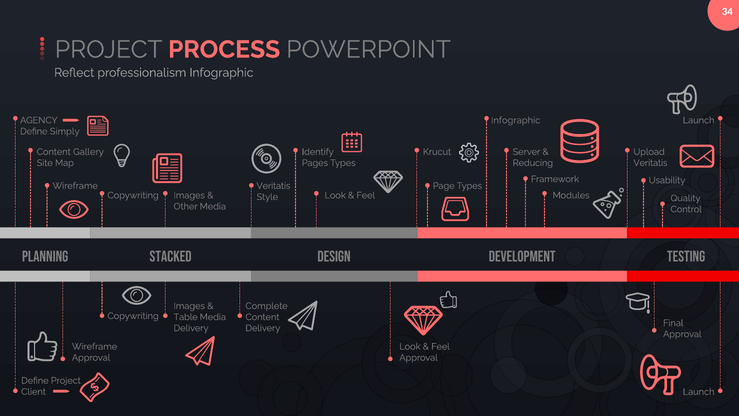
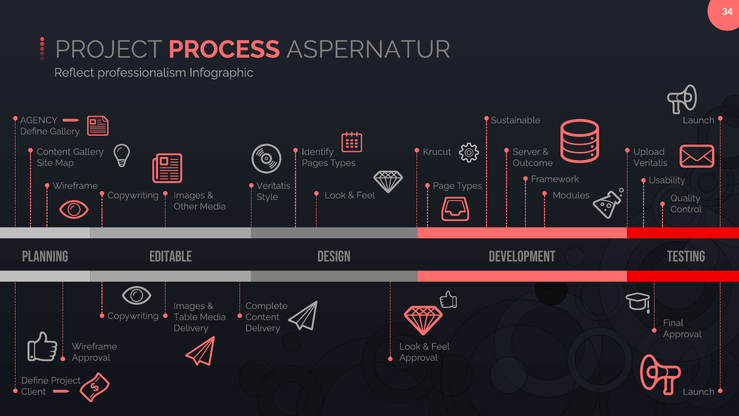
POWERPOINT: POWERPOINT -> ASPERNATUR (368, 50)
Infographic: Infographic -> Sustainable (516, 120)
Define Simply: Simply -> Gallery (65, 131)
Reducing: Reducing -> Outcome (533, 163)
STACKED: STACKED -> EDITABLE (171, 256)
